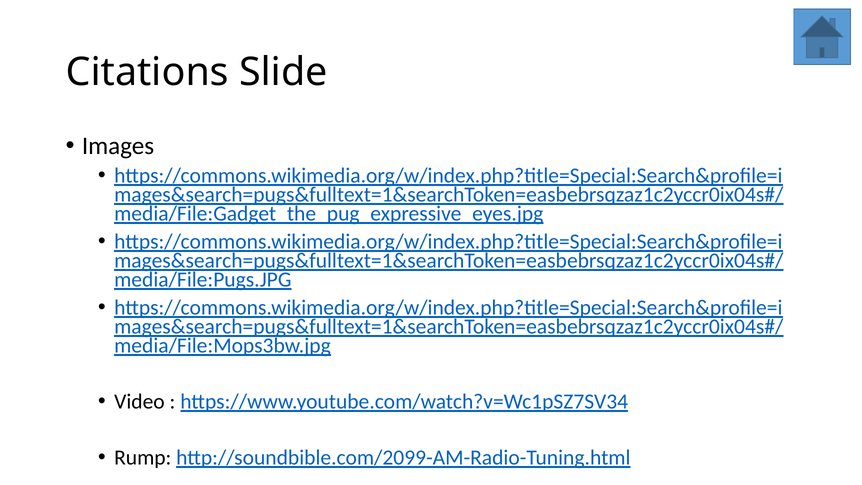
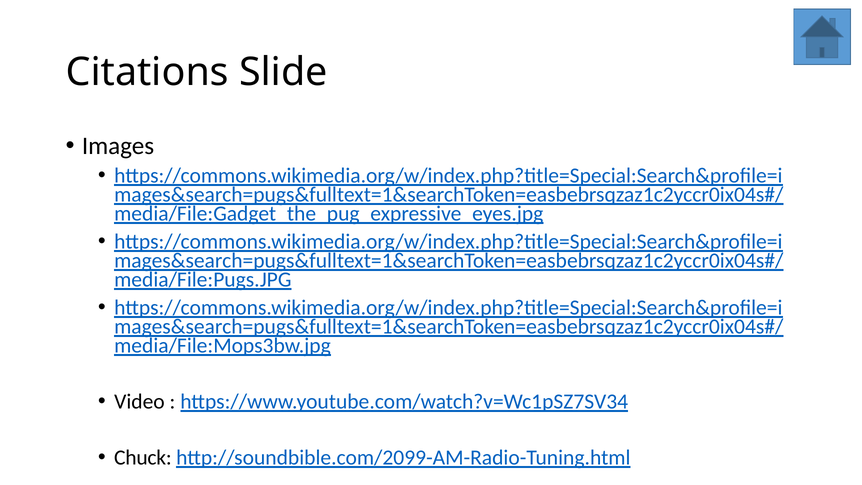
Rump: Rump -> Chuck (143, 457)
